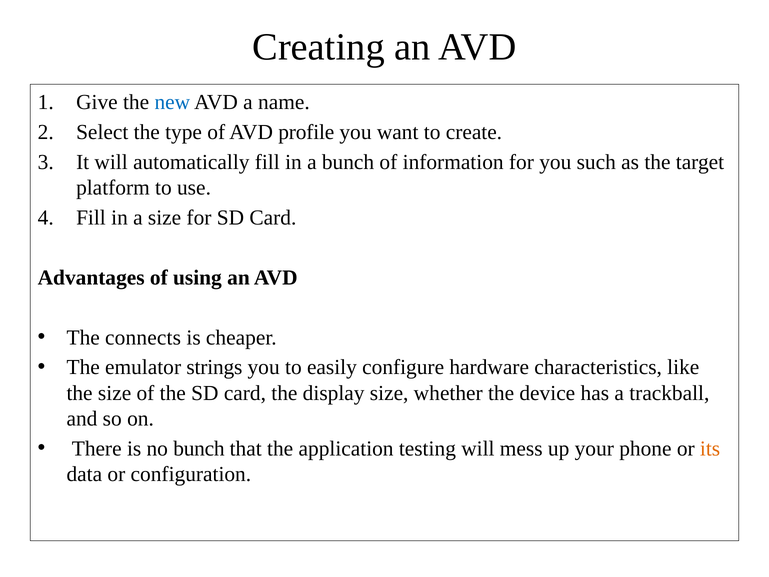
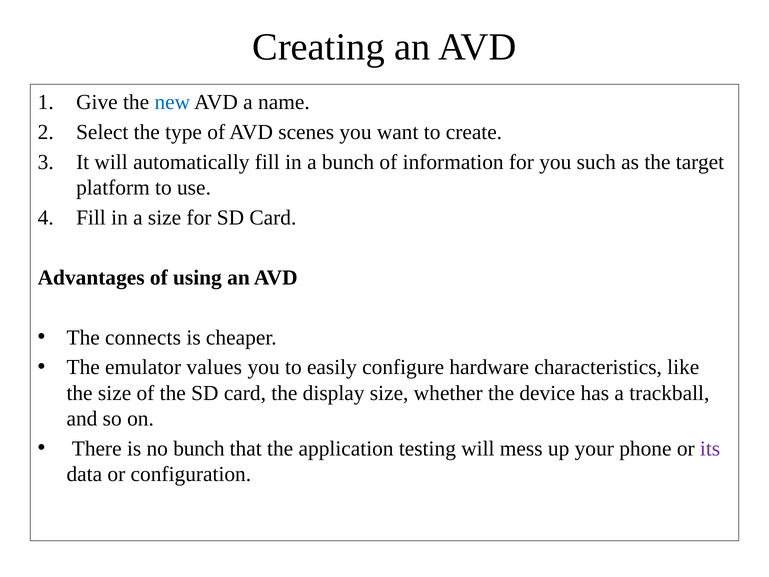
profile: profile -> scenes (306, 132)
strings: strings -> values (214, 367)
its colour: orange -> purple (710, 448)
